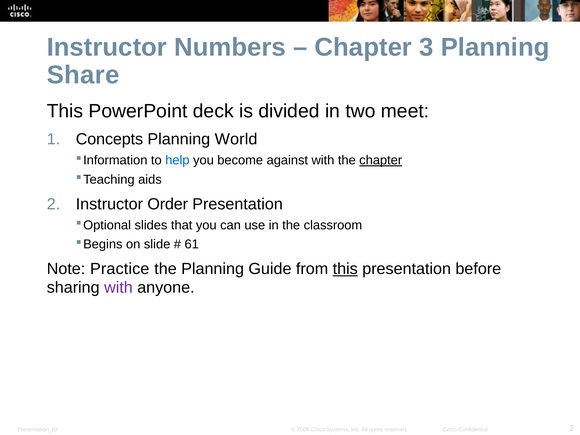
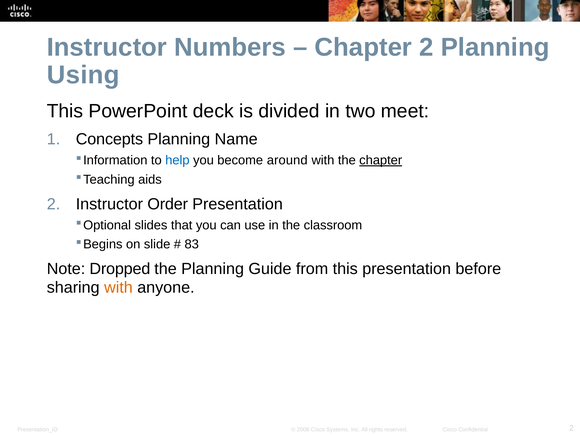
Chapter 3: 3 -> 2 (426, 47)
Share: Share -> Using (83, 75)
World: World -> Name (236, 139)
against: against -> around (287, 160)
61: 61 -> 83 (192, 244)
Practice: Practice -> Dropped (120, 269)
this underline: present -> none (345, 269)
with colour: purple -> orange (118, 287)
